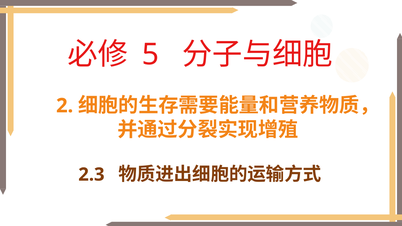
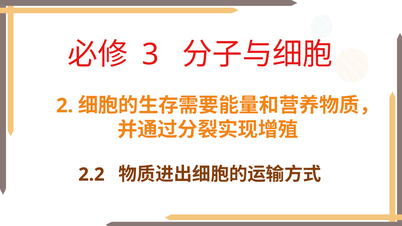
5: 5 -> 3 (151, 55)
2.3: 2.3 -> 2.2 (91, 175)
